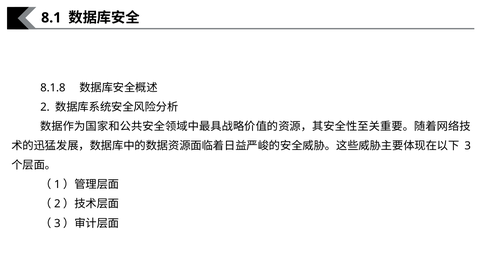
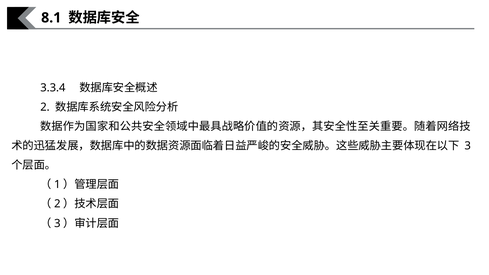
8.1.8: 8.1.8 -> 3.3.4 (53, 88)
